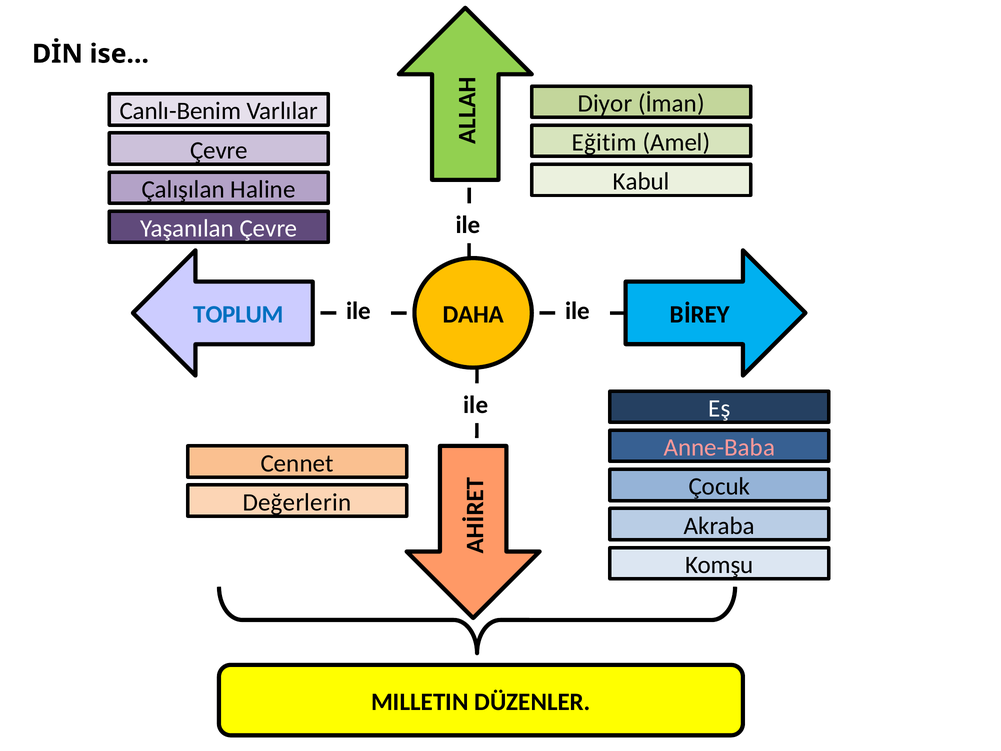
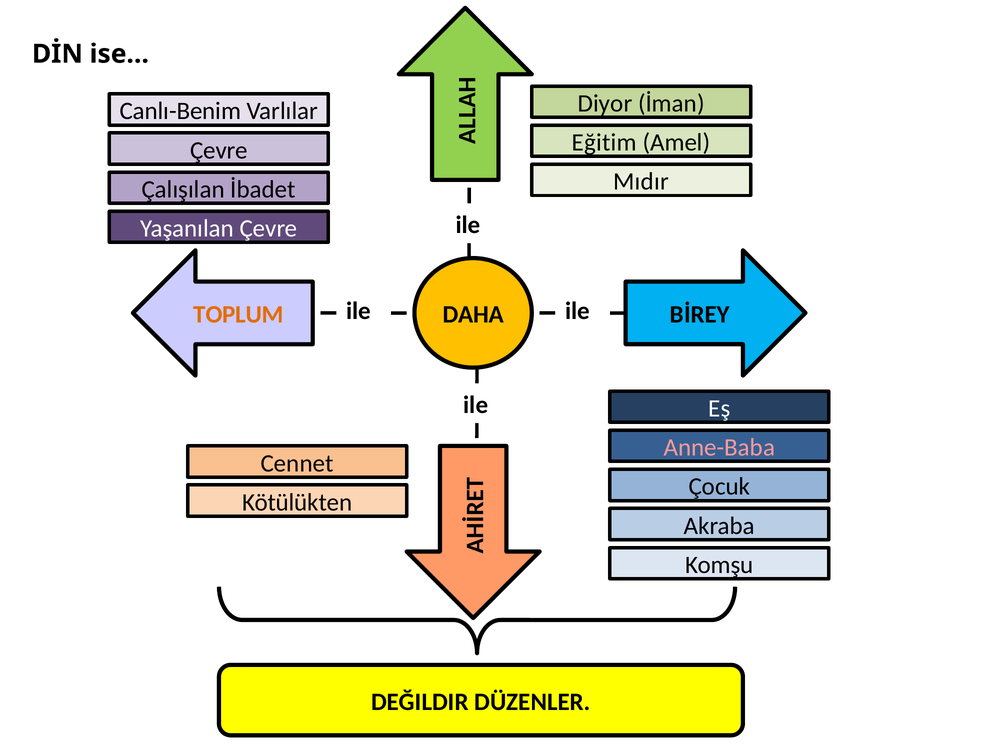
Kabul: Kabul -> Mıdır (641, 182)
Haline: Haline -> İbadet (263, 189)
TOPLUM colour: blue -> orange (239, 315)
Değerlerin: Değerlerin -> Kötülükten (297, 502)
MILLETIN: MILLETIN -> DEĞILDIR (420, 702)
